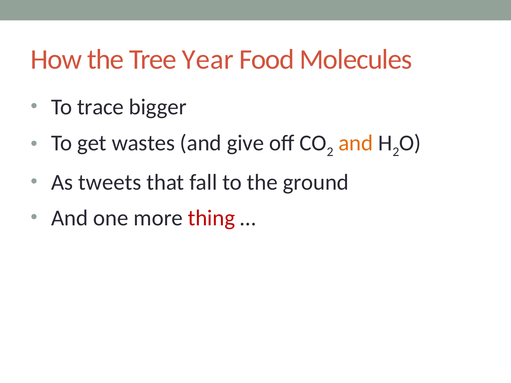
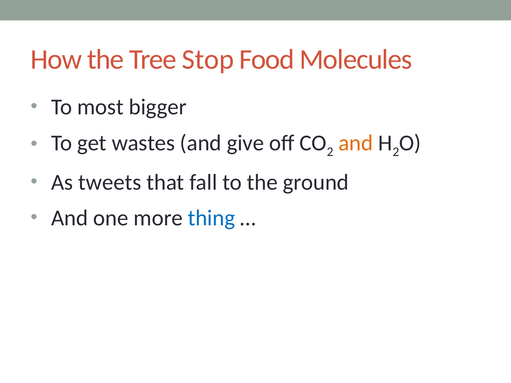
Year: Year -> Stop (208, 59)
trace: trace -> most (100, 107)
thing colour: red -> blue (211, 218)
